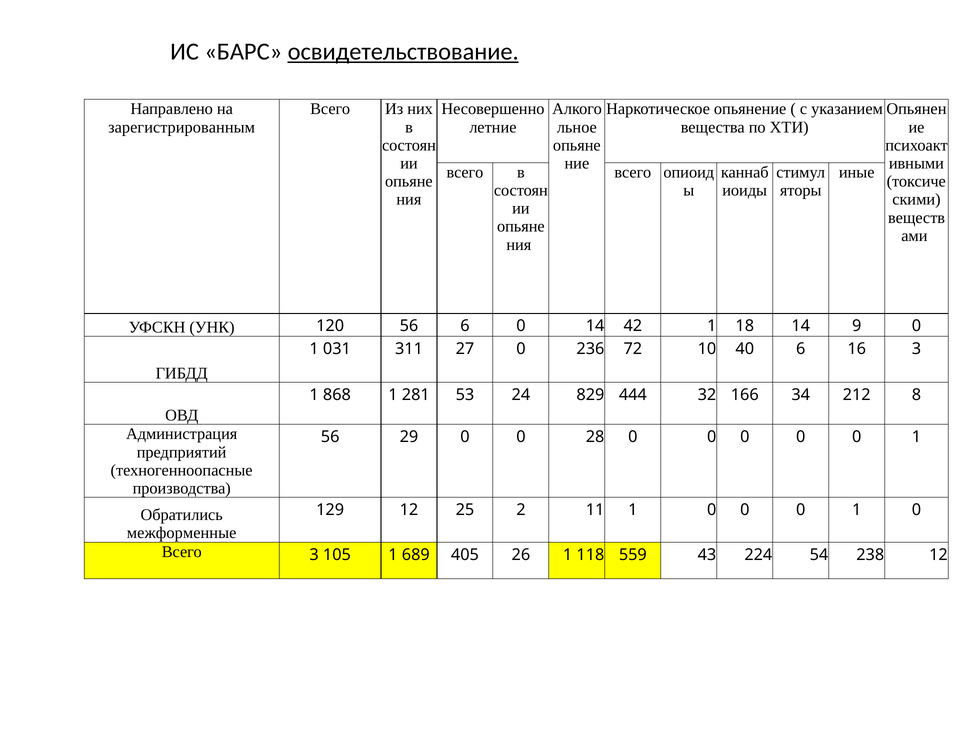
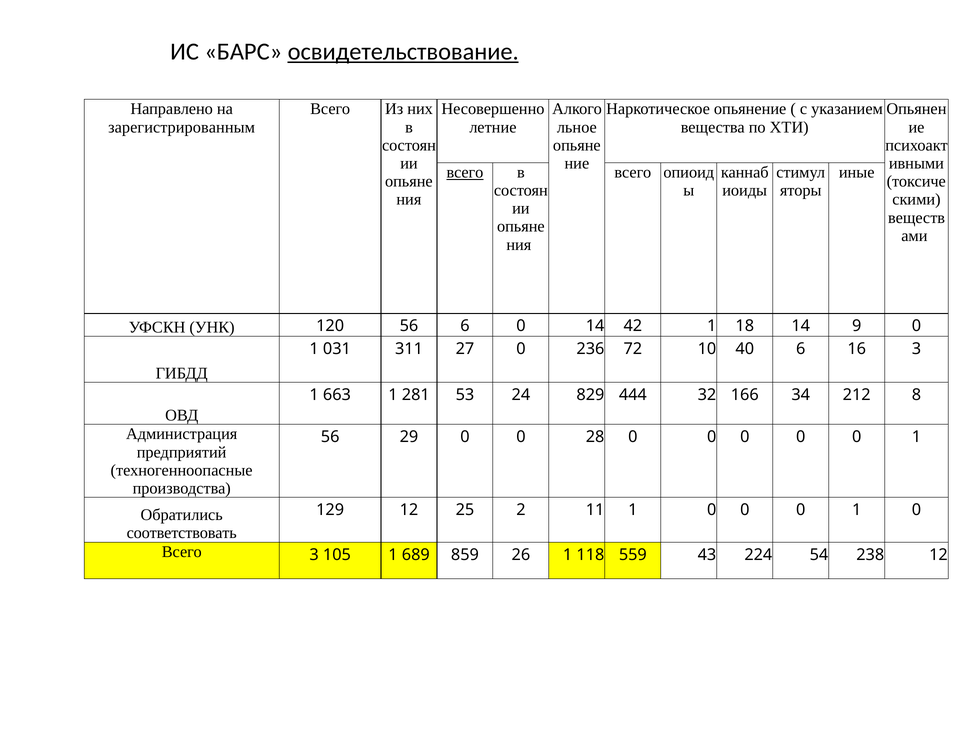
всего underline: none -> present (465, 172)
868: 868 -> 663 (337, 395)
межформенные: межформенные -> соответствовать (182, 533)
405: 405 -> 859 (465, 555)
